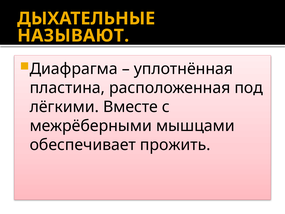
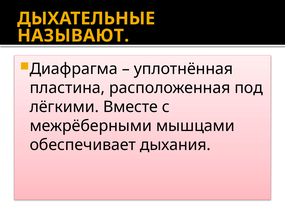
прожить: прожить -> дыхания (175, 145)
